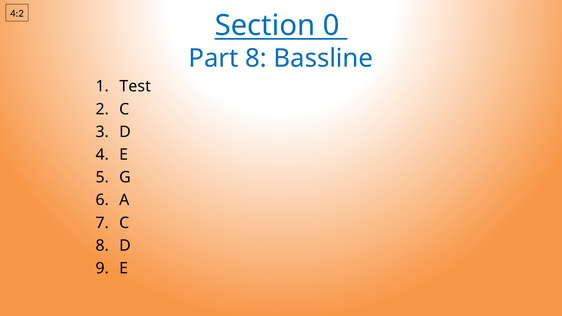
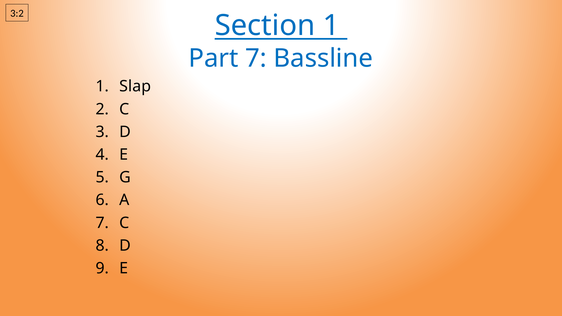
4:2: 4:2 -> 3:2 (17, 13)
Section 0: 0 -> 1 (331, 26)
Part 8: 8 -> 7 (256, 58)
Test: Test -> Slap (135, 86)
